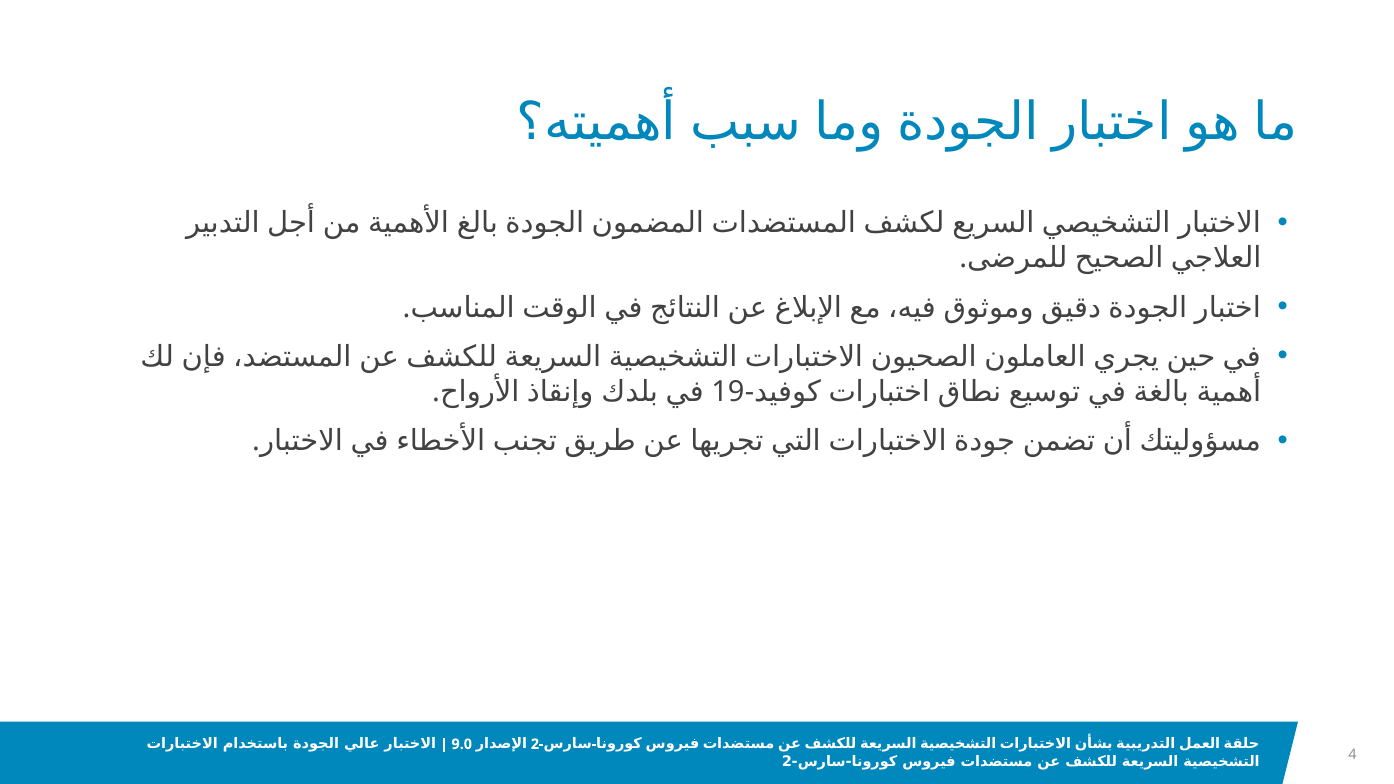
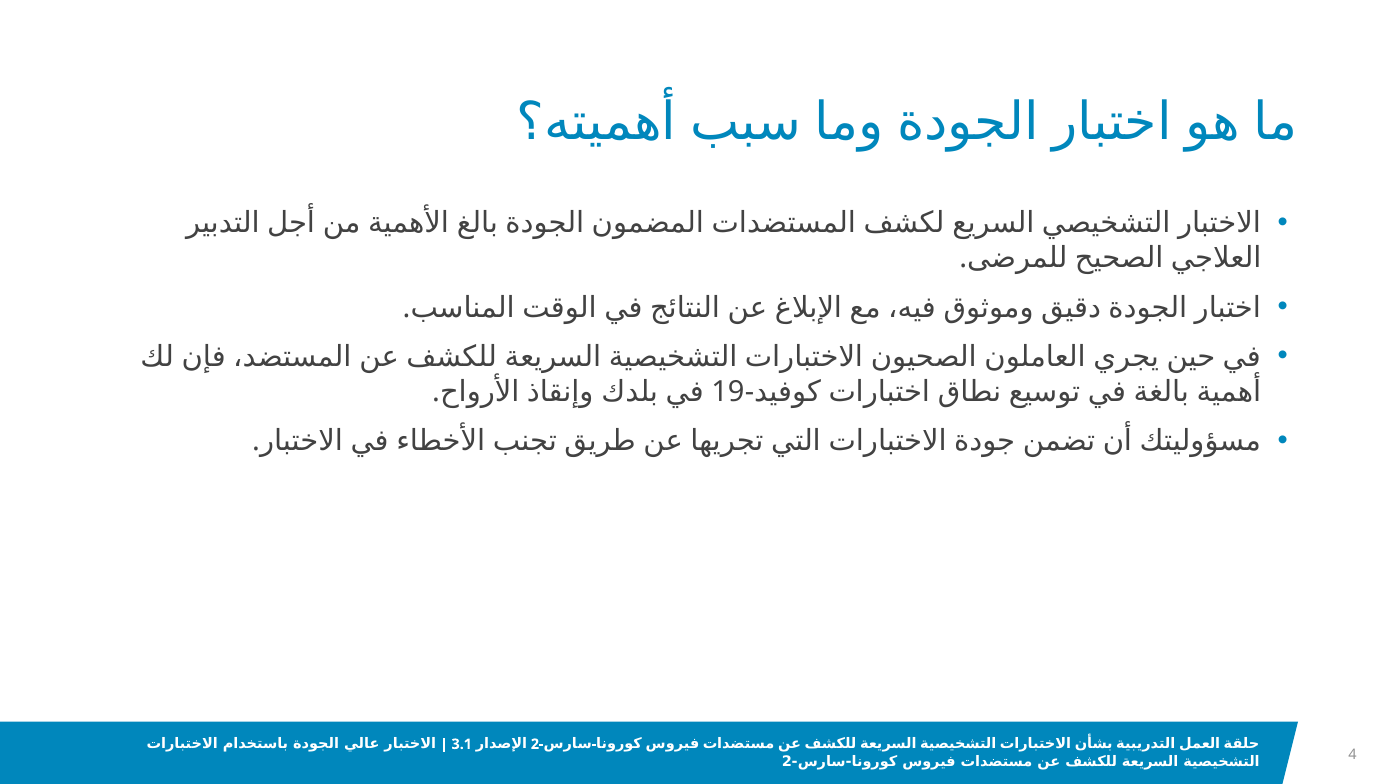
9.0: 9.0 -> 3.1 (462, 744)
